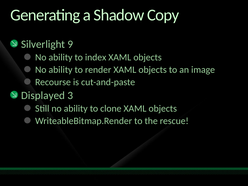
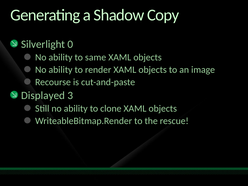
9: 9 -> 0 (70, 44)
index: index -> same (96, 57)
